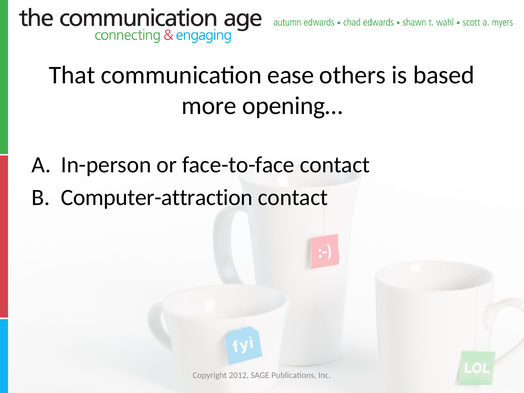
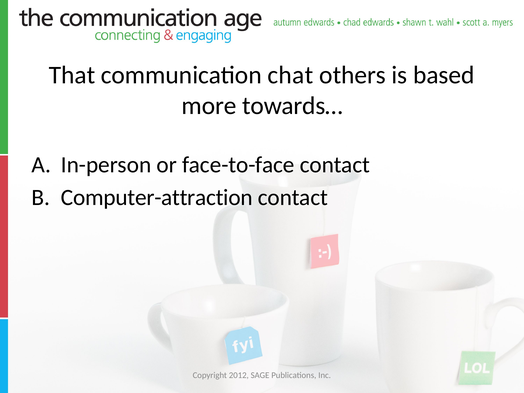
ease: ease -> chat (290, 75)
opening…: opening… -> towards… (292, 106)
